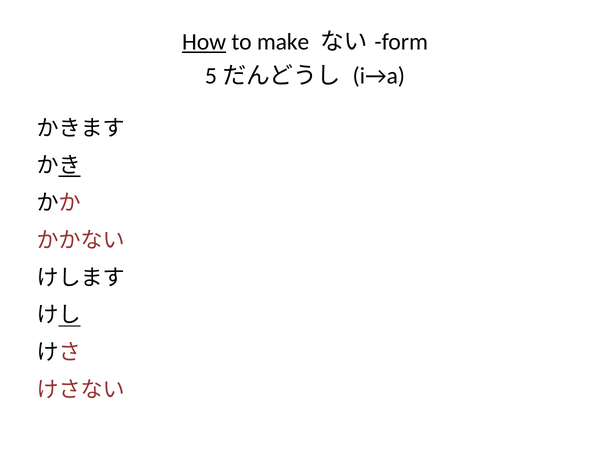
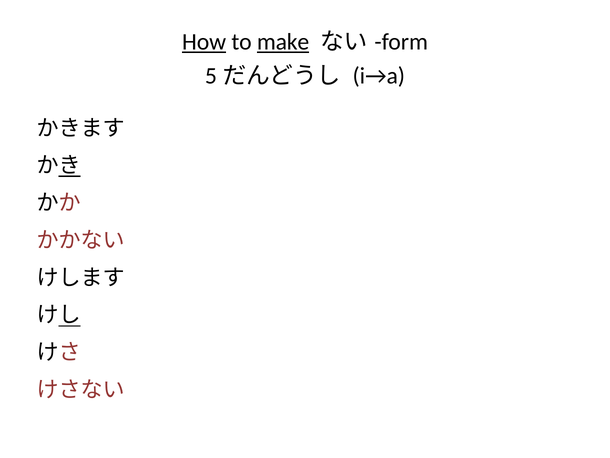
make underline: none -> present (283, 42)
